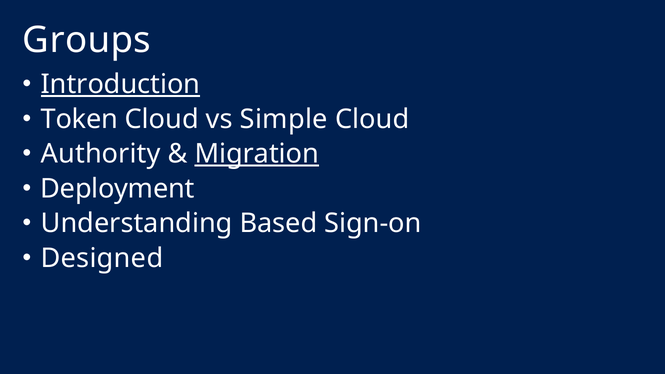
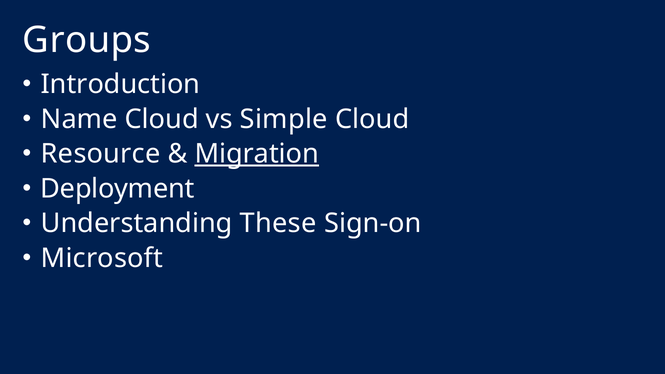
Introduction underline: present -> none (121, 84)
Token: Token -> Name (79, 119)
Authority: Authority -> Resource (101, 154)
Based: Based -> These (278, 223)
Designed: Designed -> Microsoft (102, 258)
